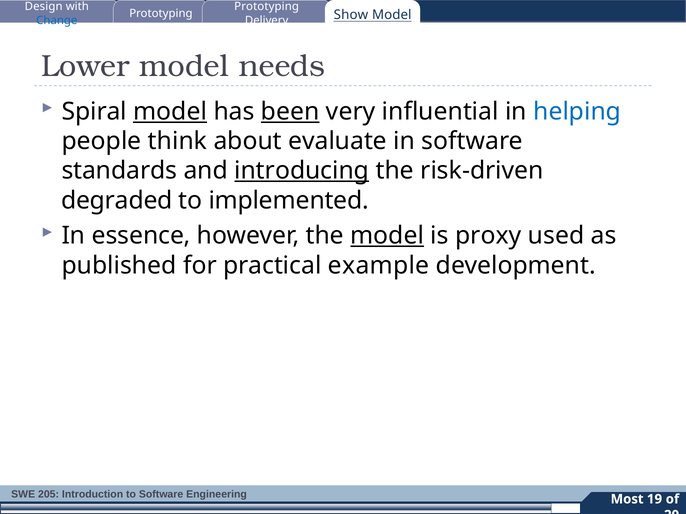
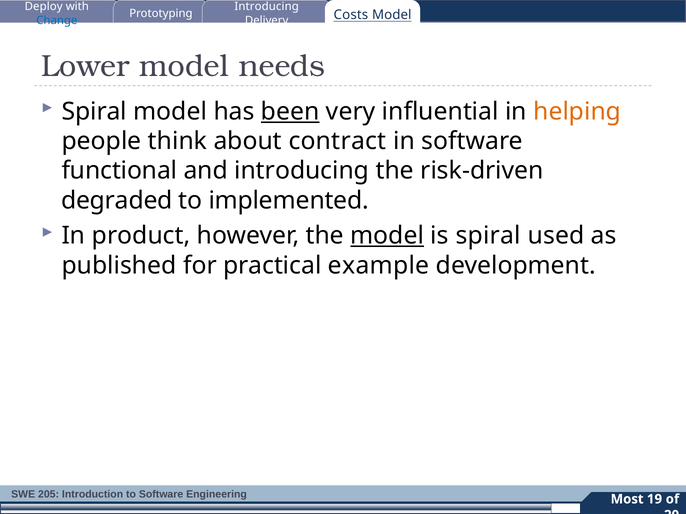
Design: Design -> Deploy (44, 7)
Prototyping: Prototyping -> Introducing (267, 7)
Show: Show -> Costs (351, 15)
model underline: present -> none (170, 111)
helping colour: blue -> orange (577, 111)
evaluate: evaluate -> contract (337, 141)
standards: standards -> functional (119, 171)
introducing underline: present -> none (302, 171)
essence: essence -> product (141, 236)
is proxy: proxy -> spiral (488, 236)
